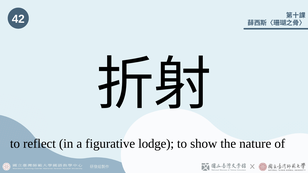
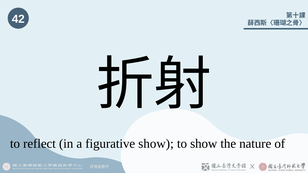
figurative lodge: lodge -> show (156, 144)
